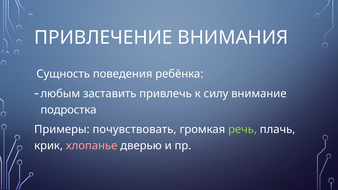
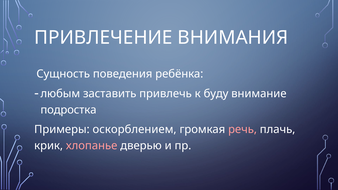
силу: силу -> буду (216, 94)
почувствовать: почувствовать -> оскорблением (135, 130)
речь colour: light green -> pink (243, 130)
